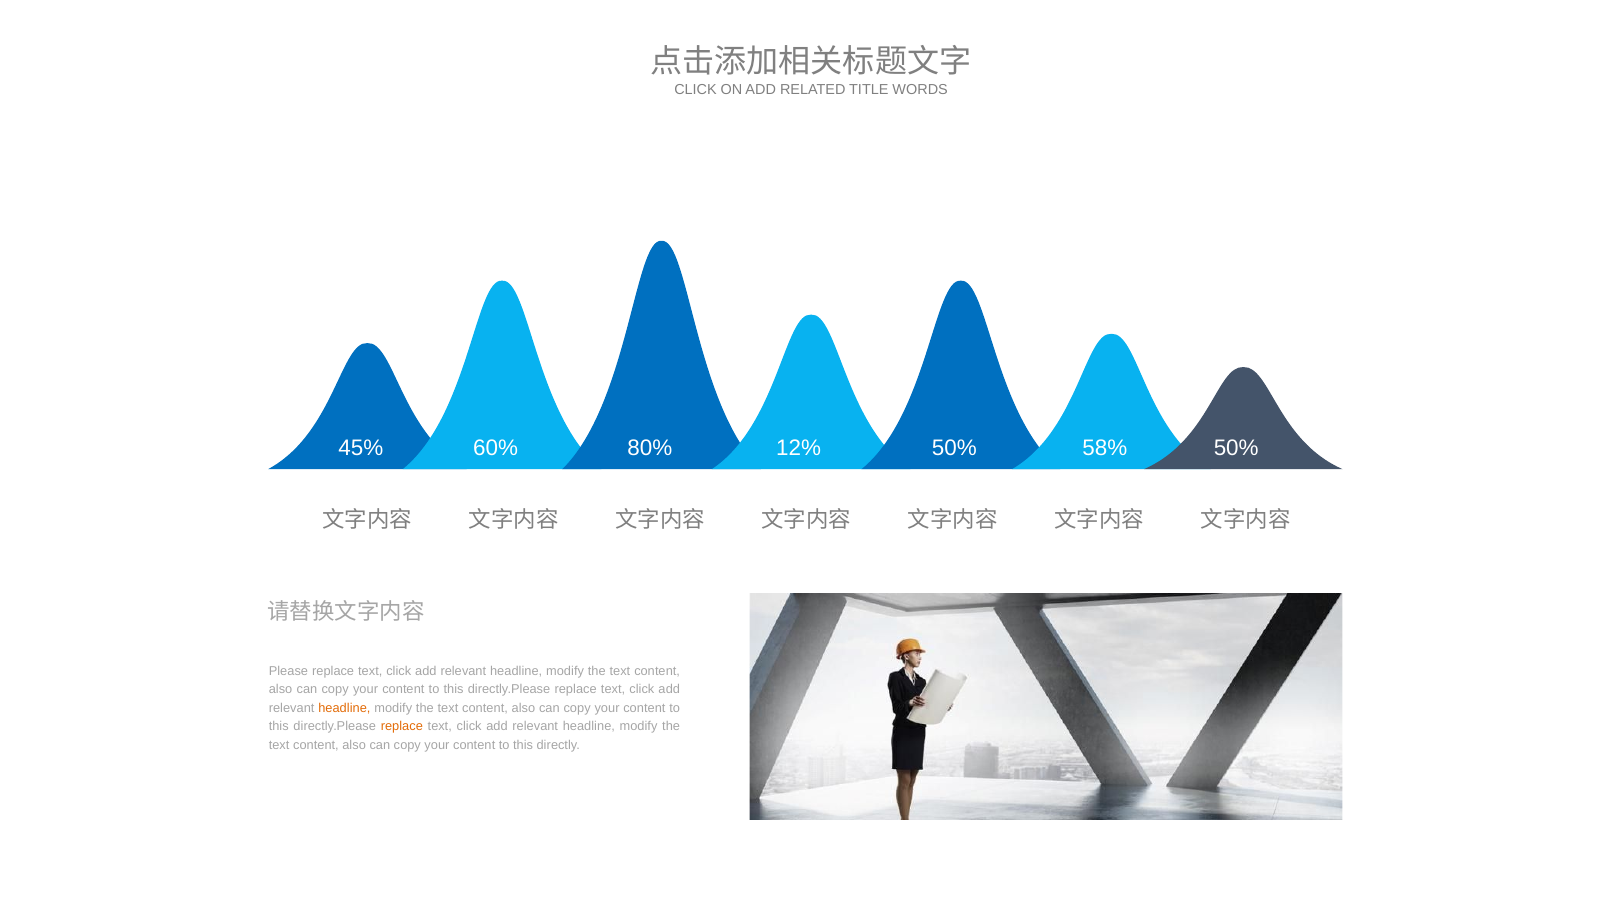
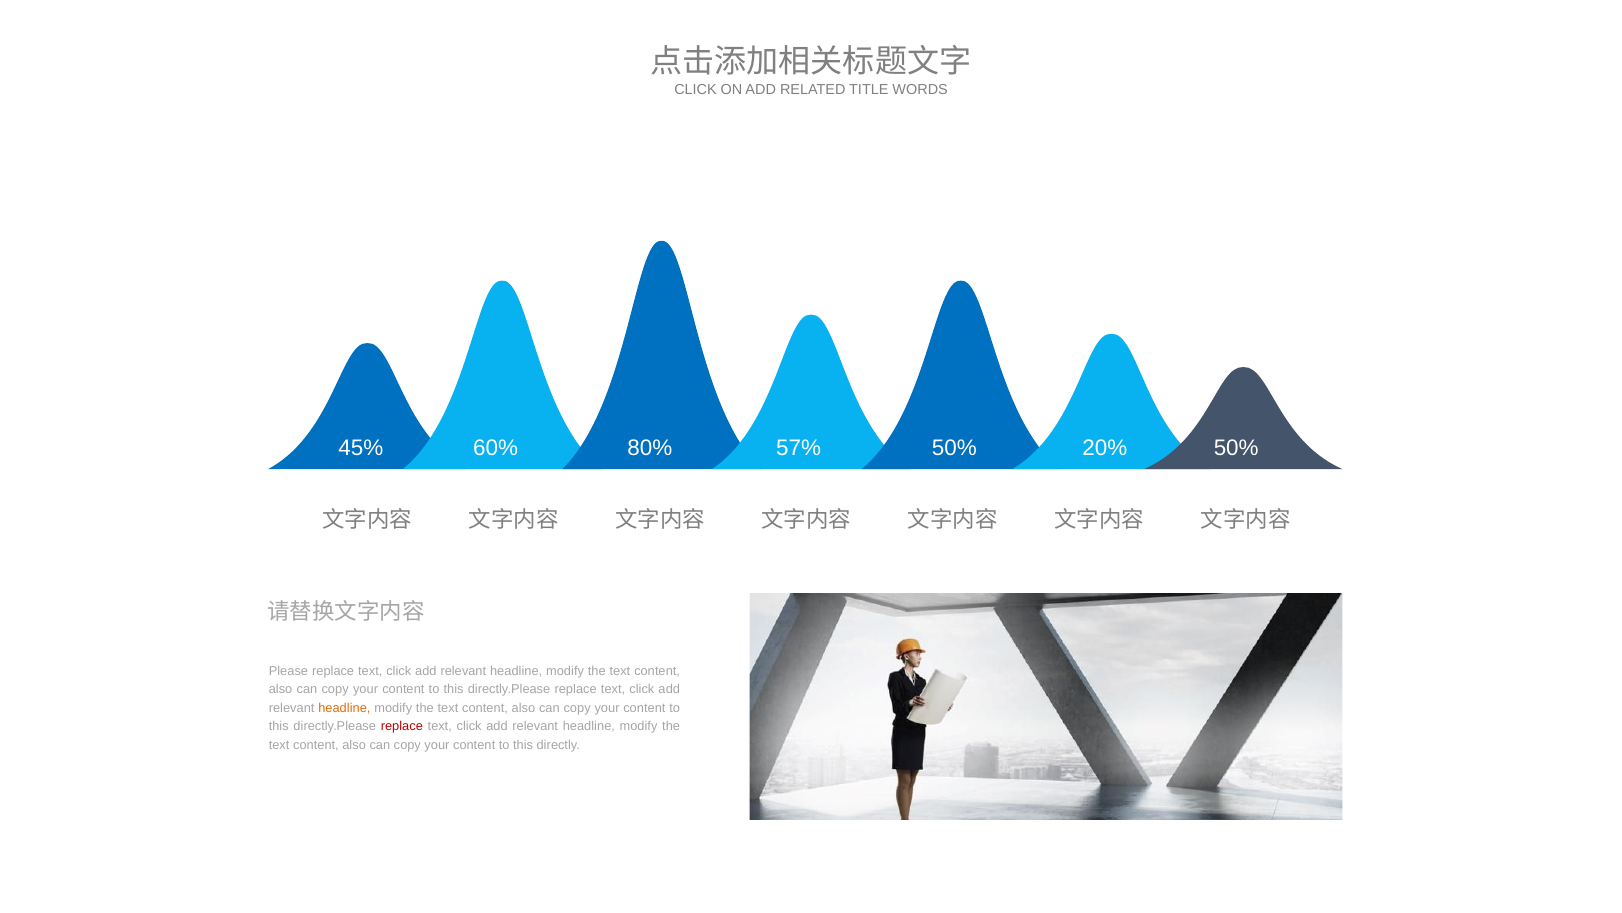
12%: 12% -> 57% (799, 448)
58%: 58% -> 20% (1105, 448)
replace colour: orange -> red (402, 726)
